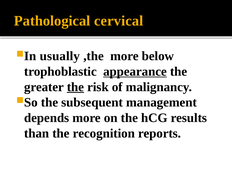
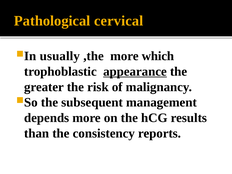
below: below -> which (158, 56)
the underline: present -> none (75, 87)
recognition: recognition -> consistency (104, 133)
